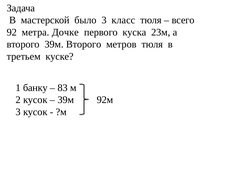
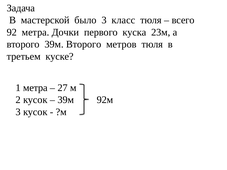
Дочке: Дочке -> Дочки (65, 32)
1 банку: банку -> метра (35, 88)
83: 83 -> 27 (63, 88)
